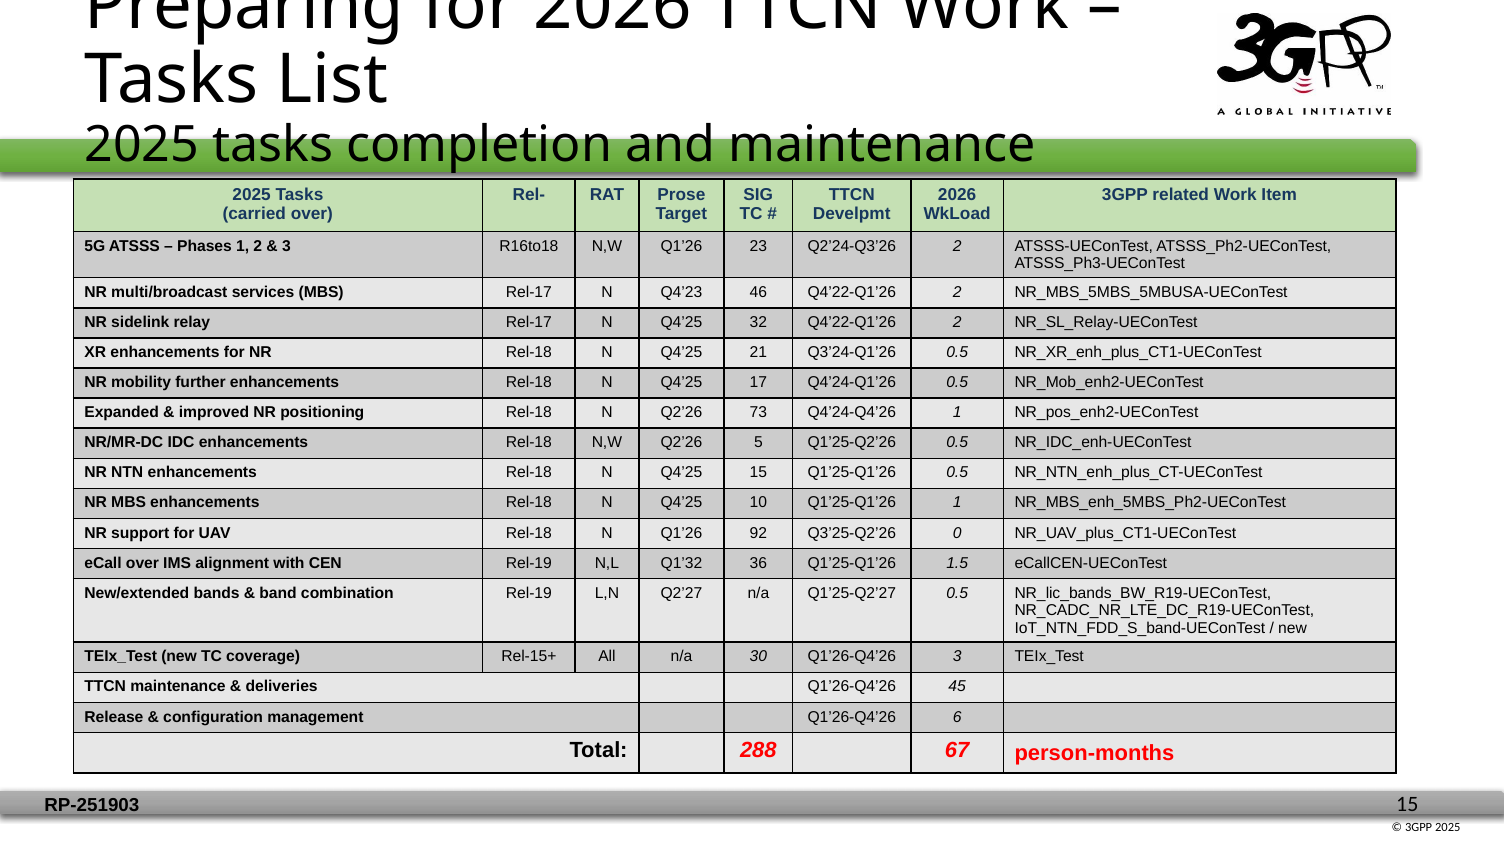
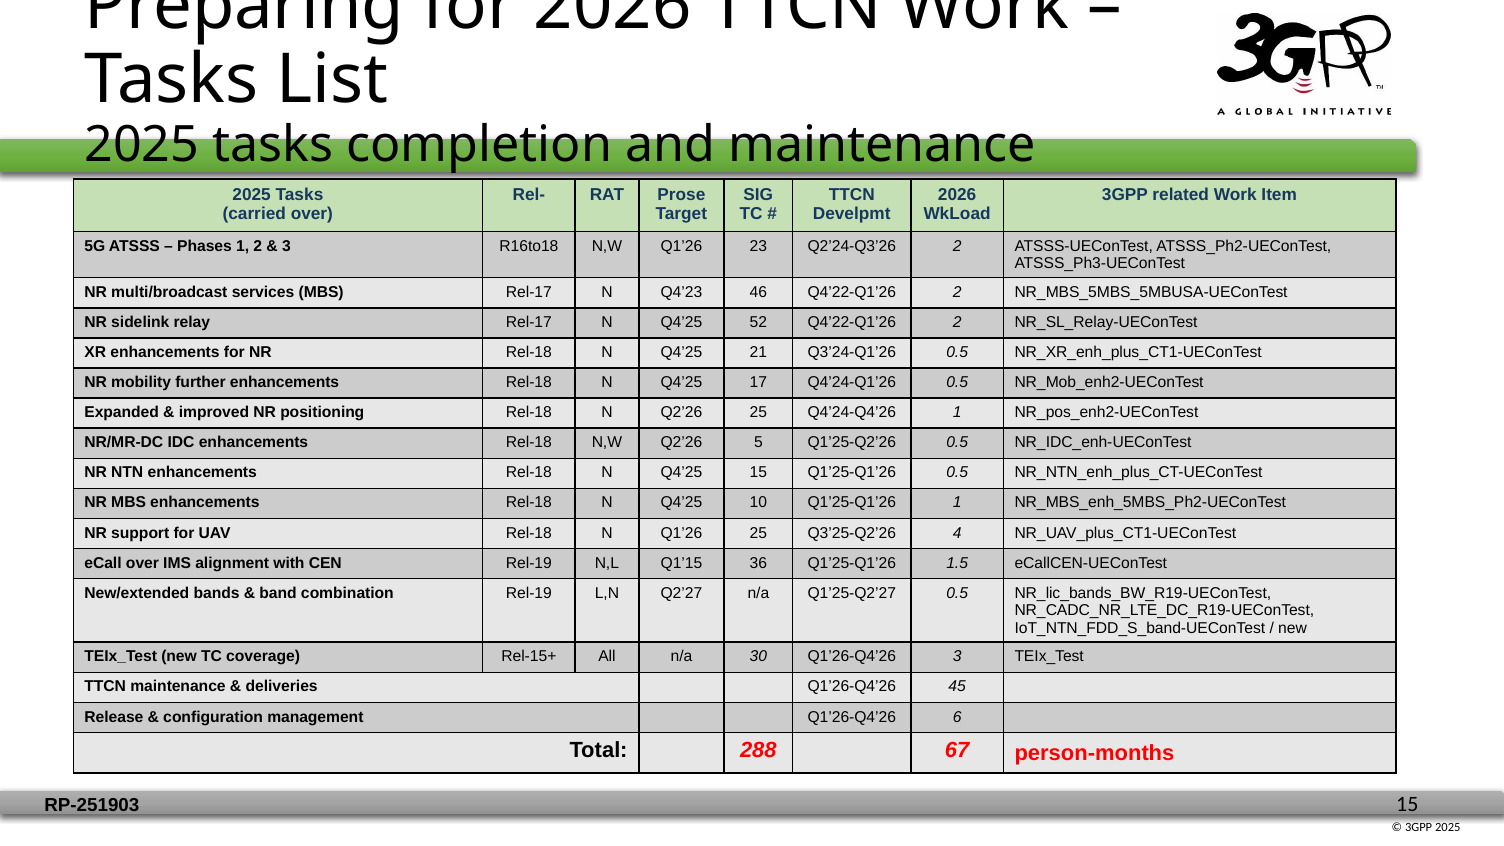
32: 32 -> 52 (758, 322)
Q2’26 73: 73 -> 25 (758, 413)
Q1’26 92: 92 -> 25 (758, 533)
0: 0 -> 4 (957, 533)
Q1’32: Q1’32 -> Q1’15 (682, 563)
